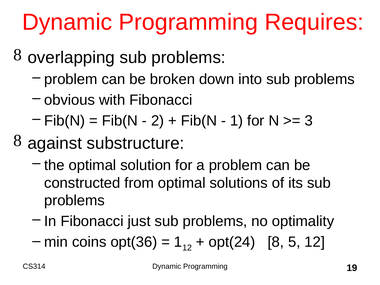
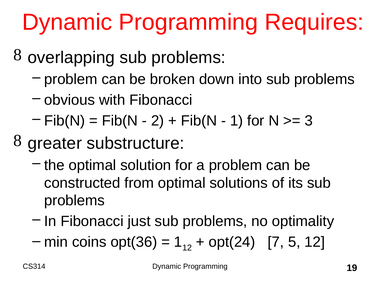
against: against -> greater (55, 143)
8: 8 -> 7 (276, 242)
